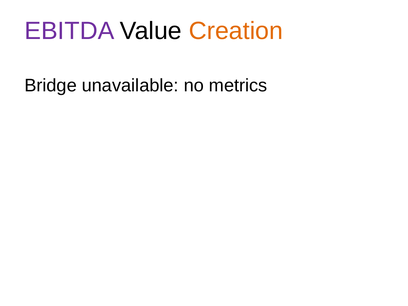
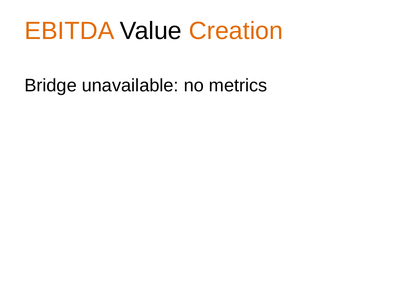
EBITDA colour: purple -> orange (69, 31)
